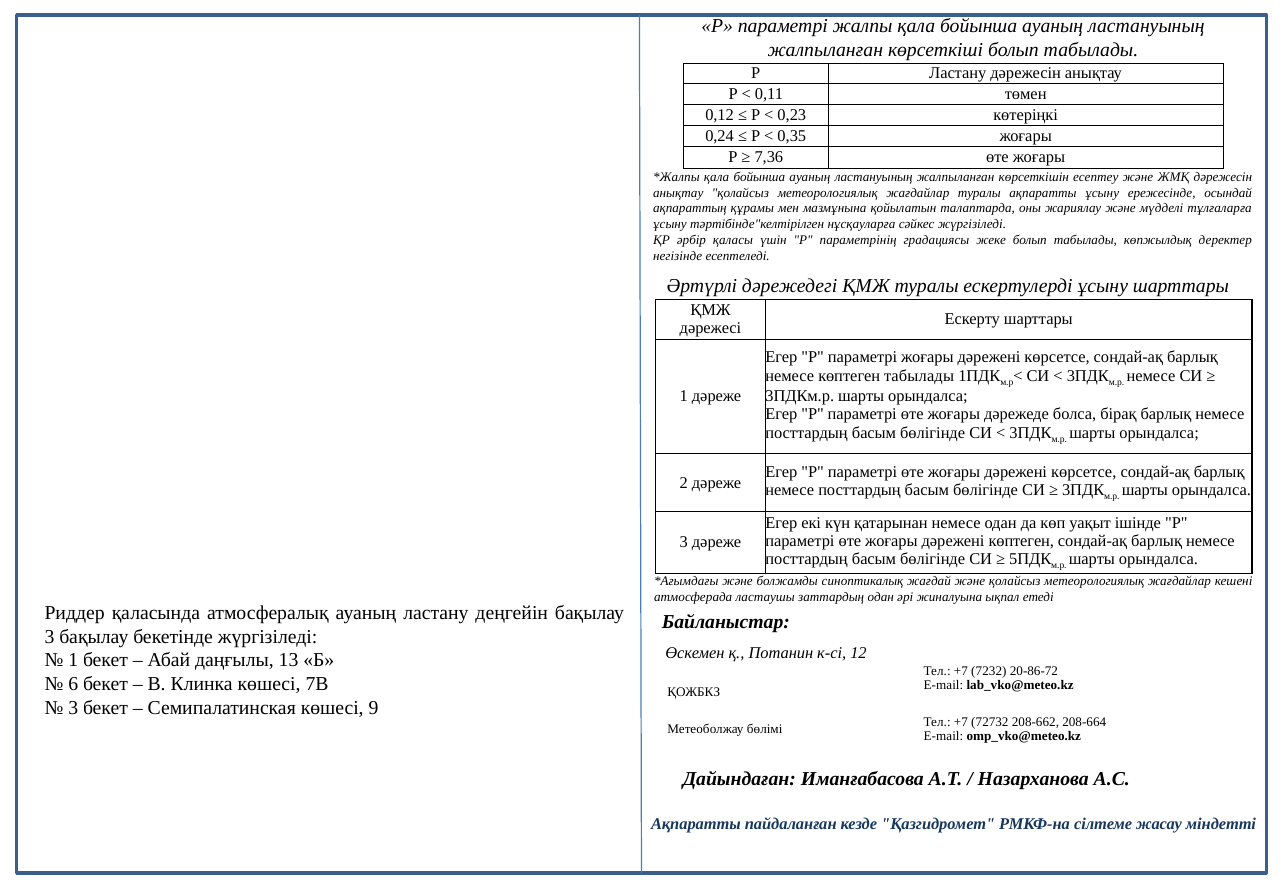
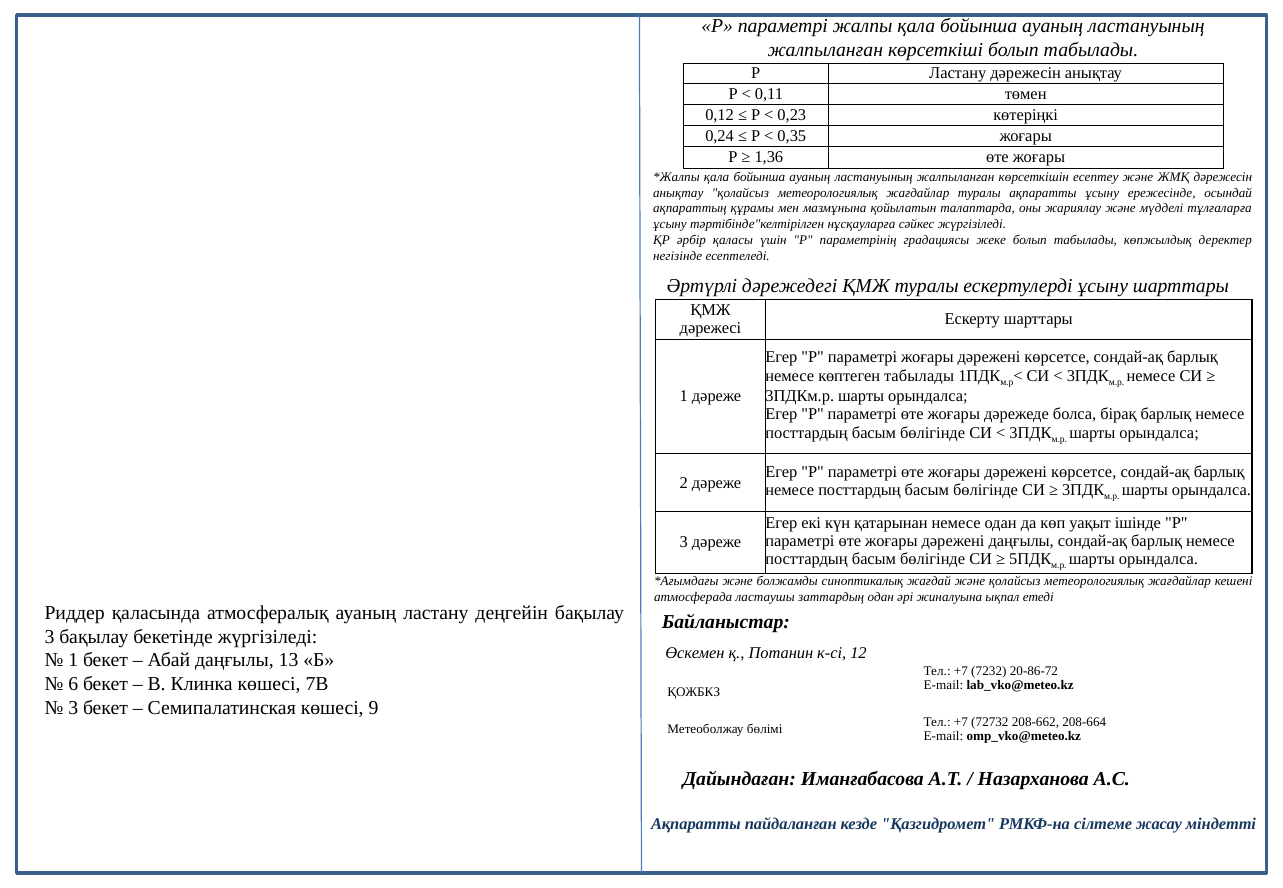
7,36: 7,36 -> 1,36 (769, 157)
дәрежені көптеген: көптеген -> даңғылы (1021, 541)
